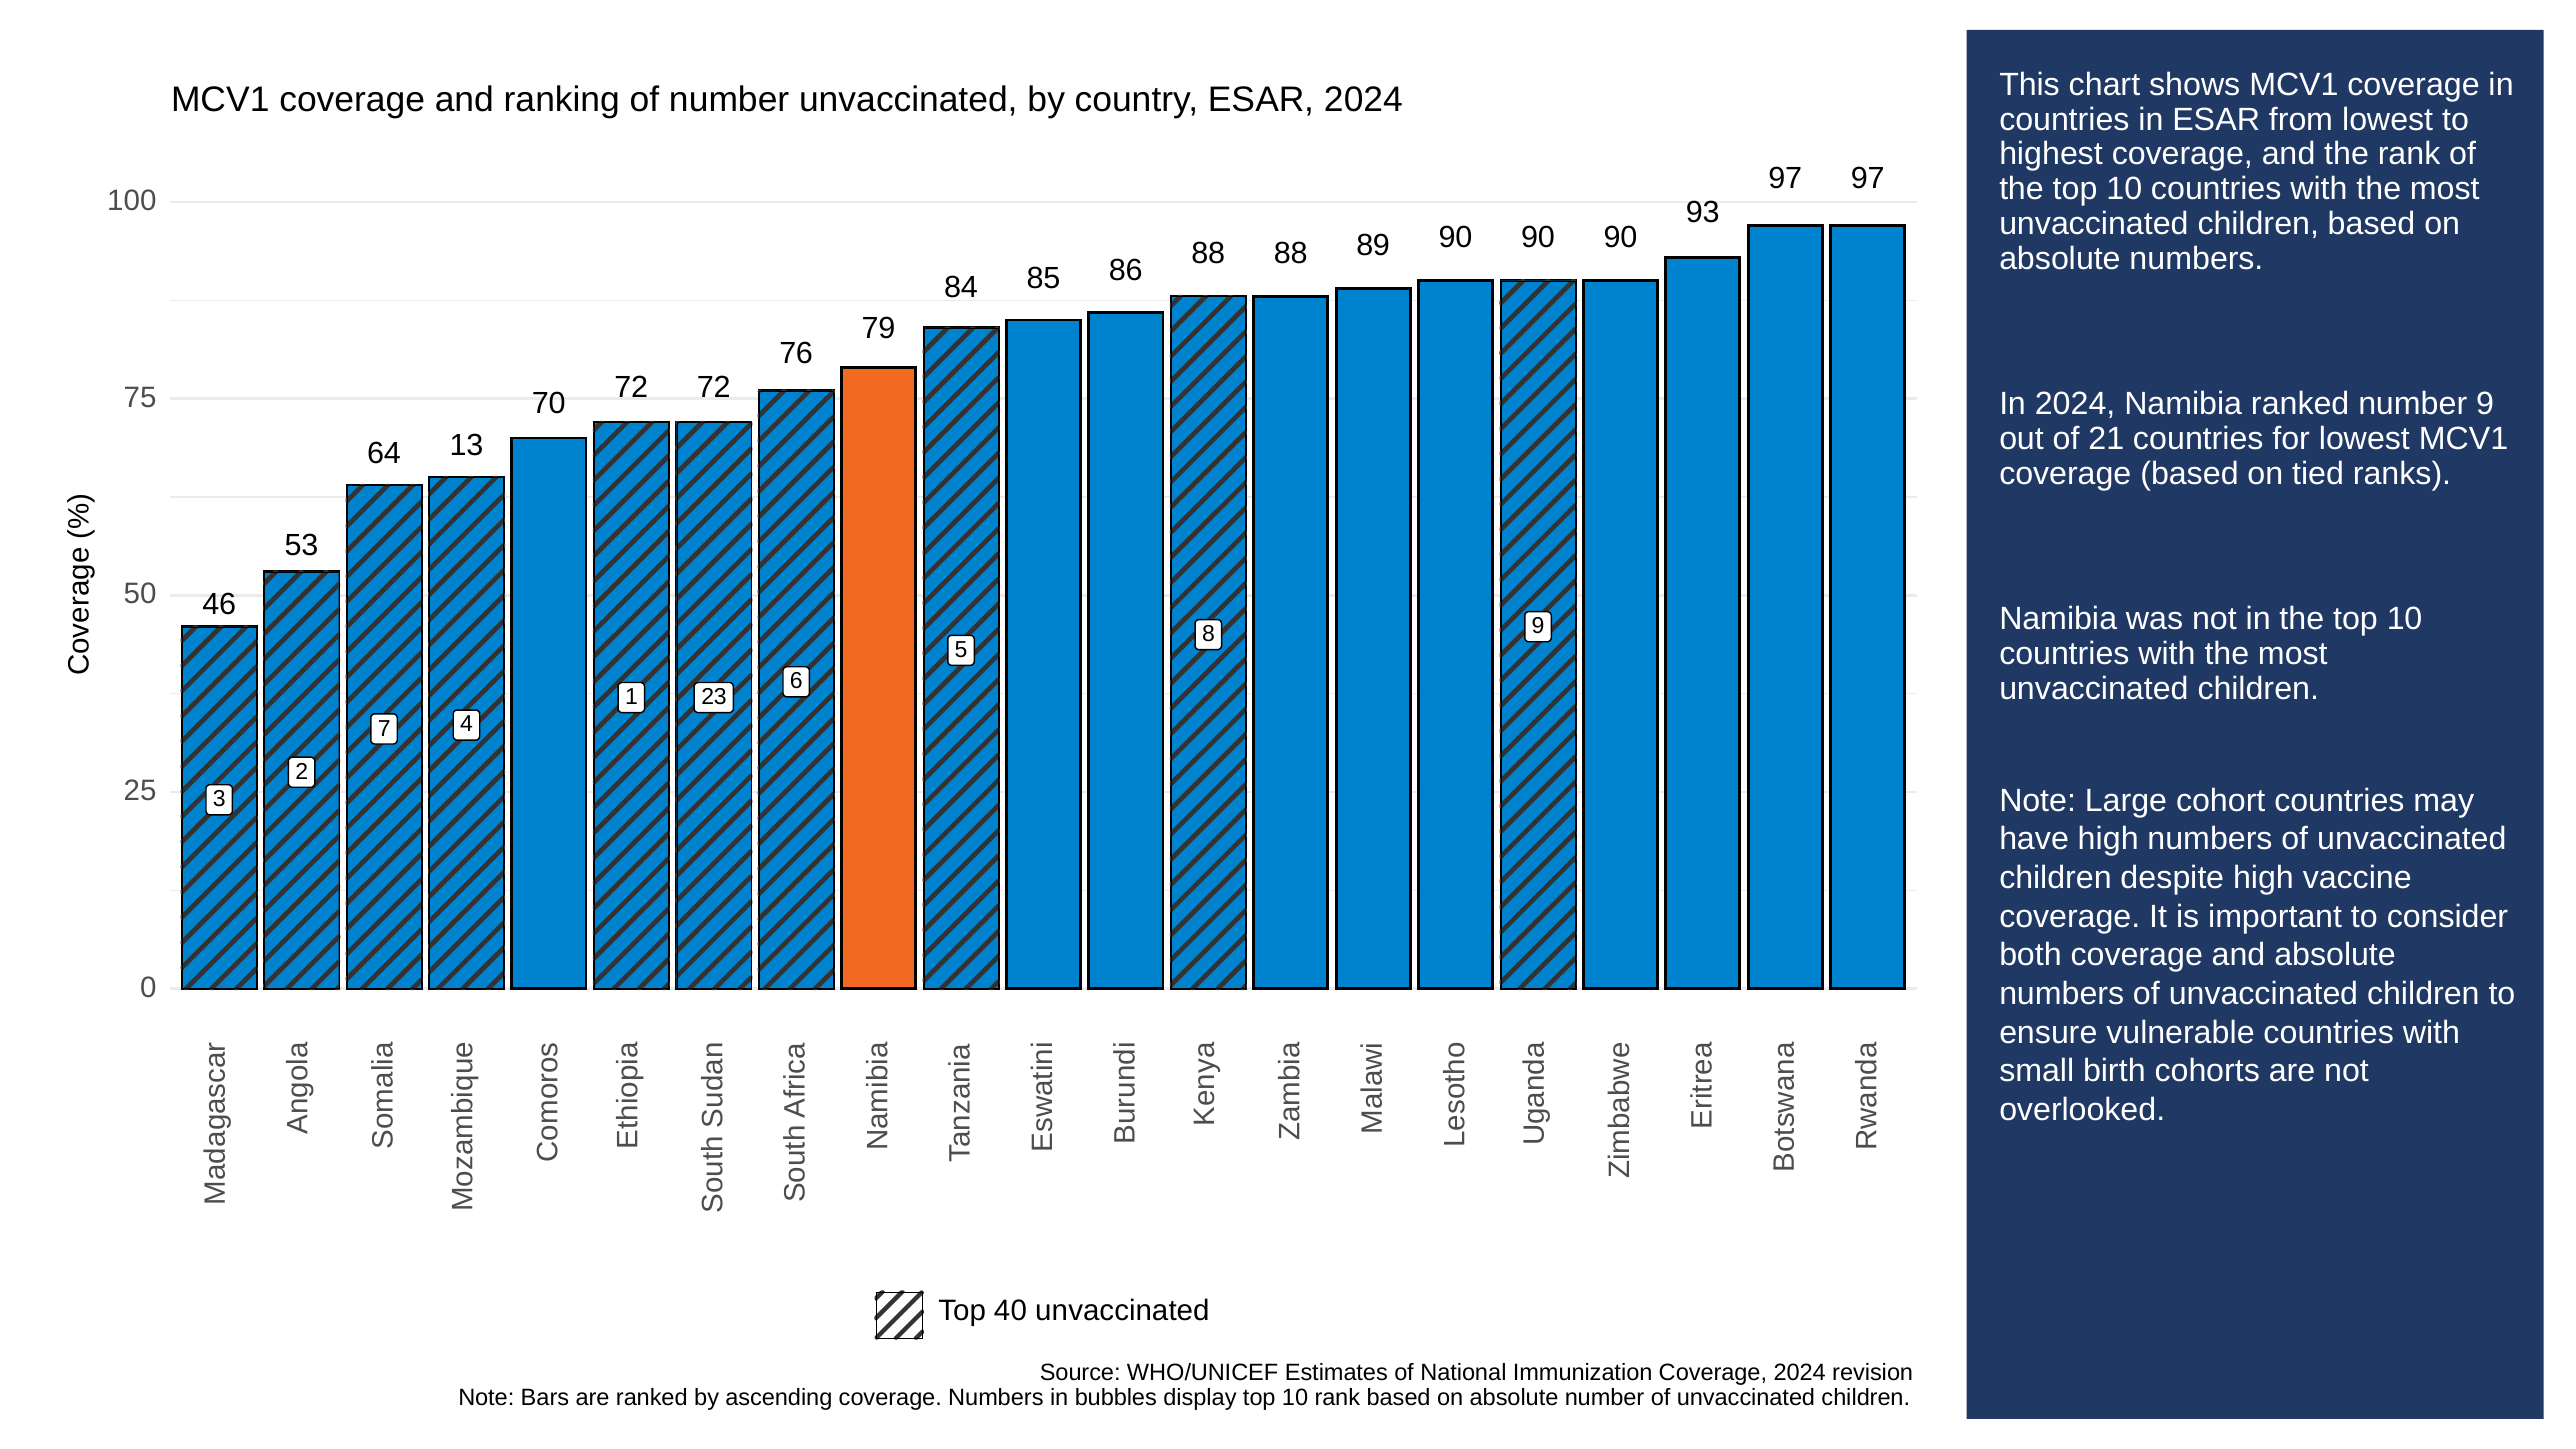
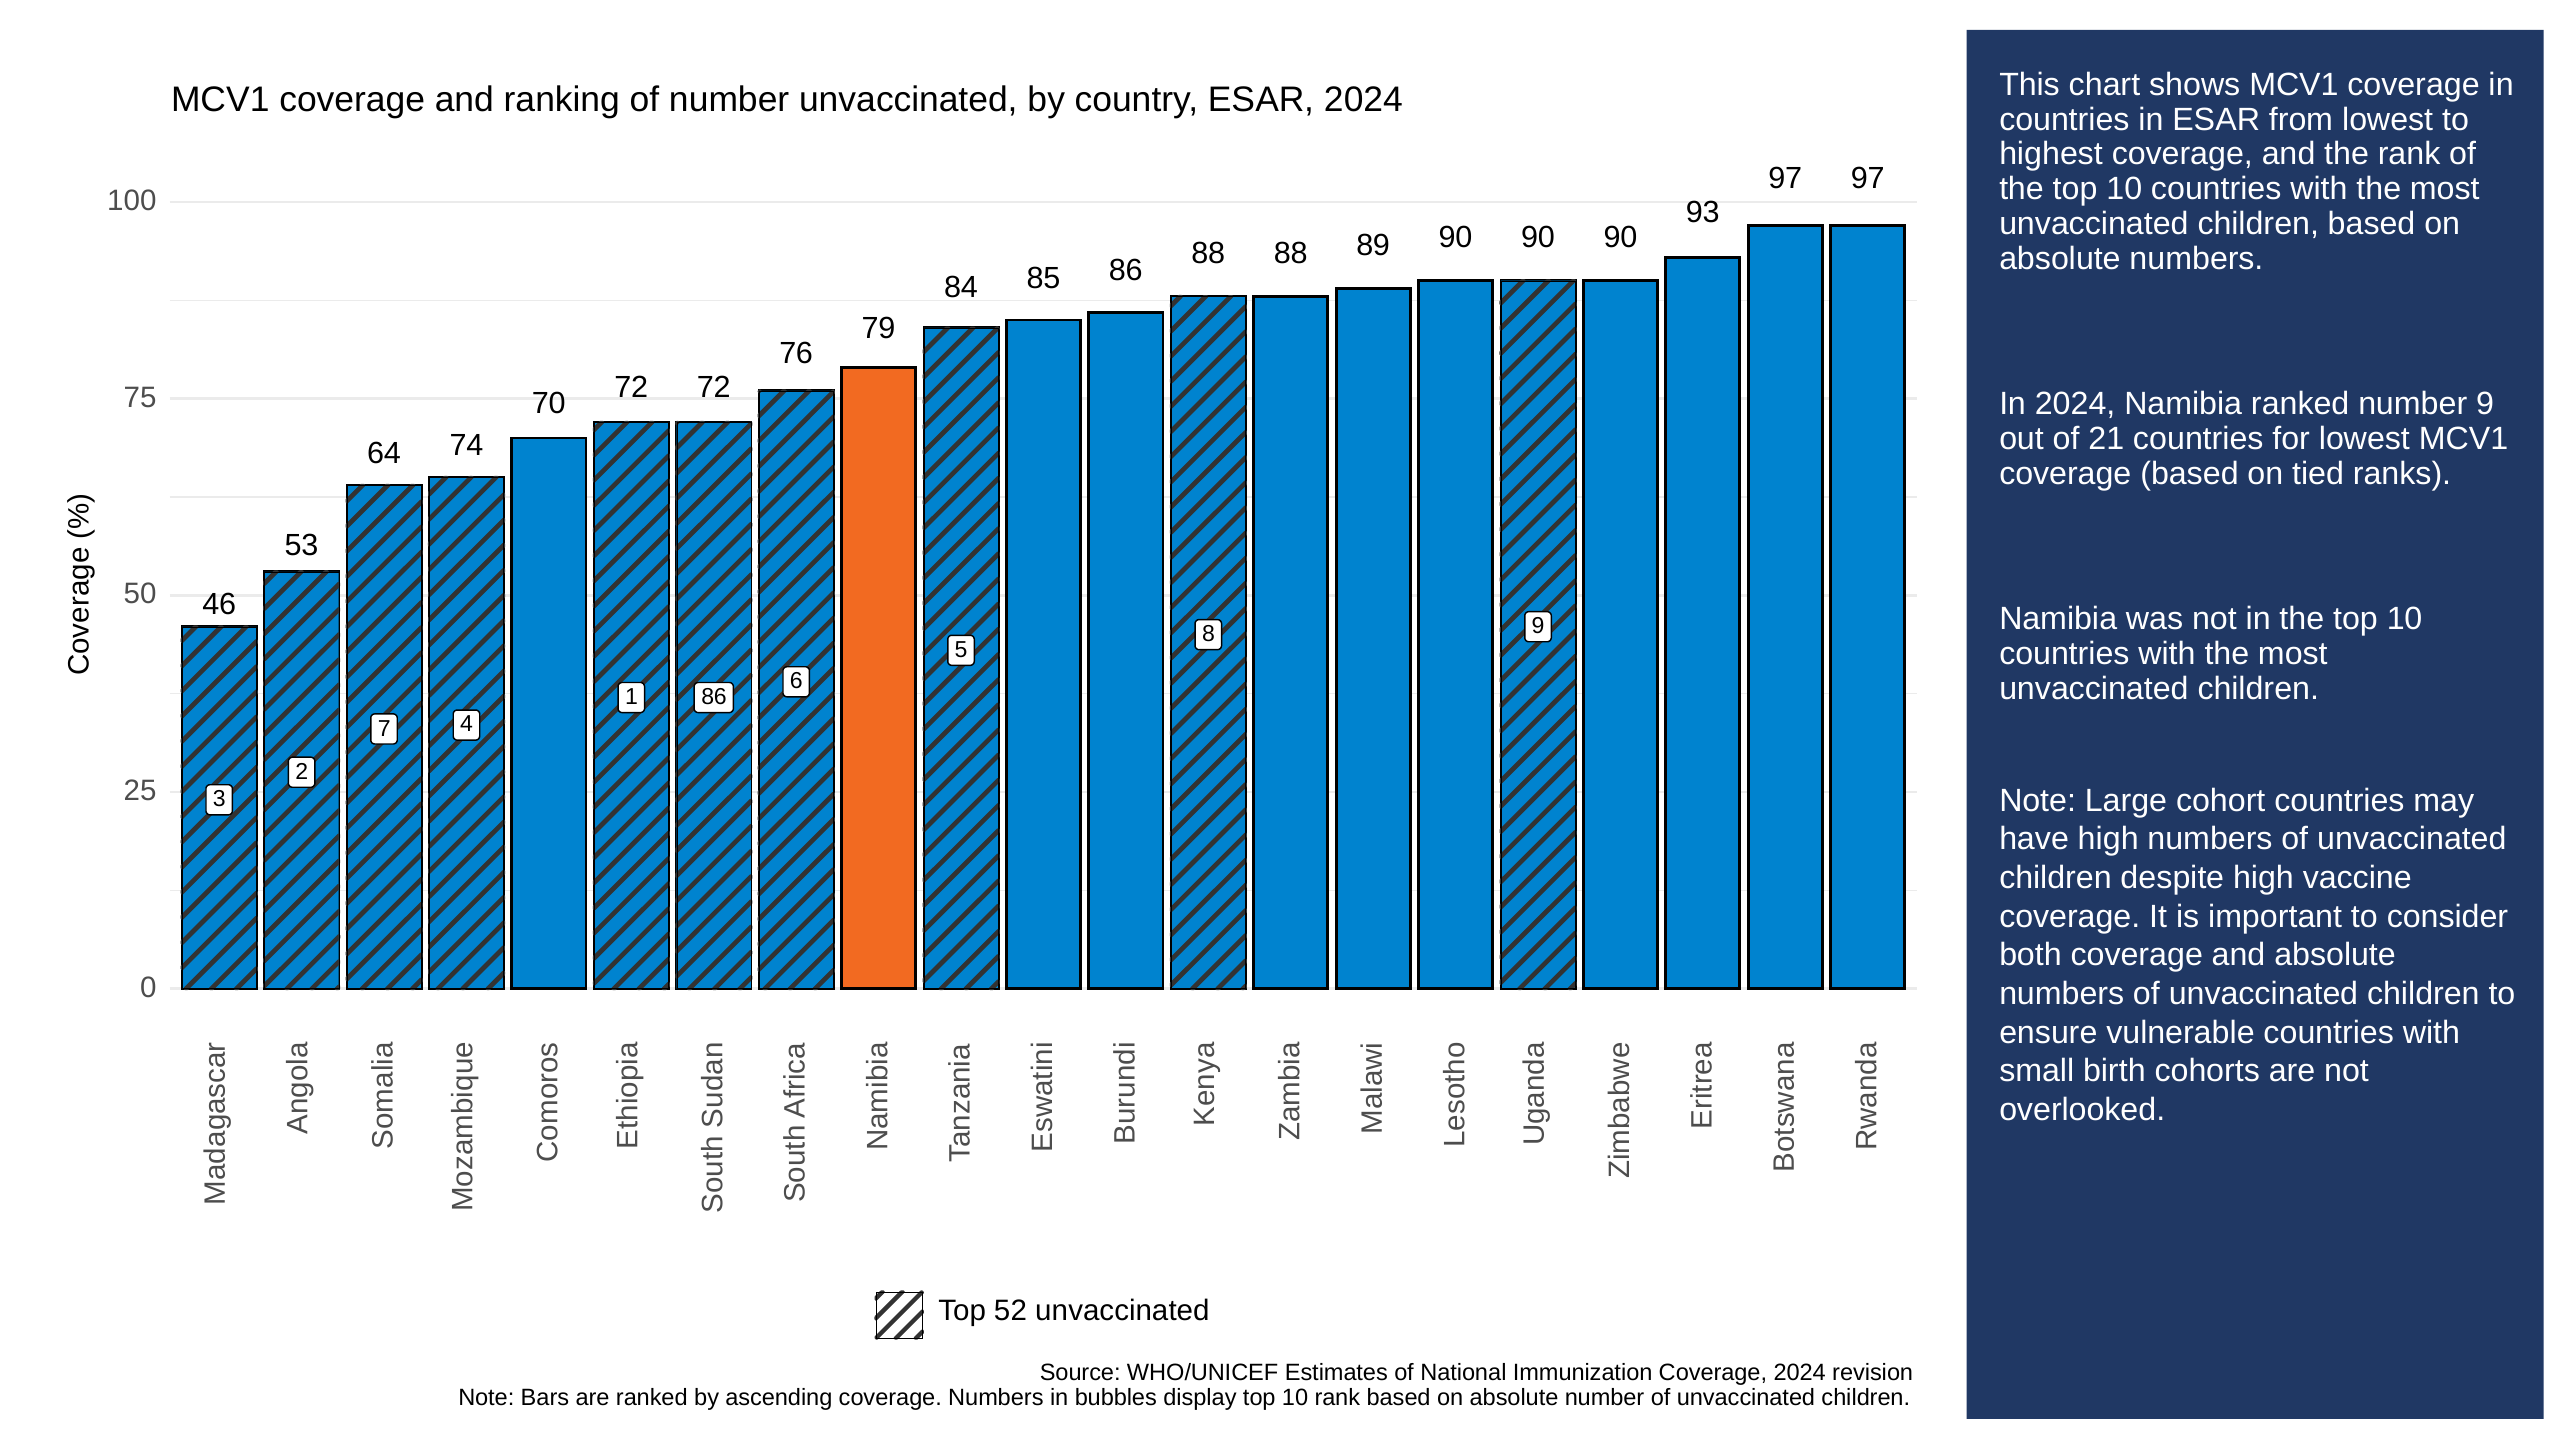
13: 13 -> 74 (467, 446)
1 23: 23 -> 86 (714, 697)
40: 40 -> 52 (1010, 1311)
